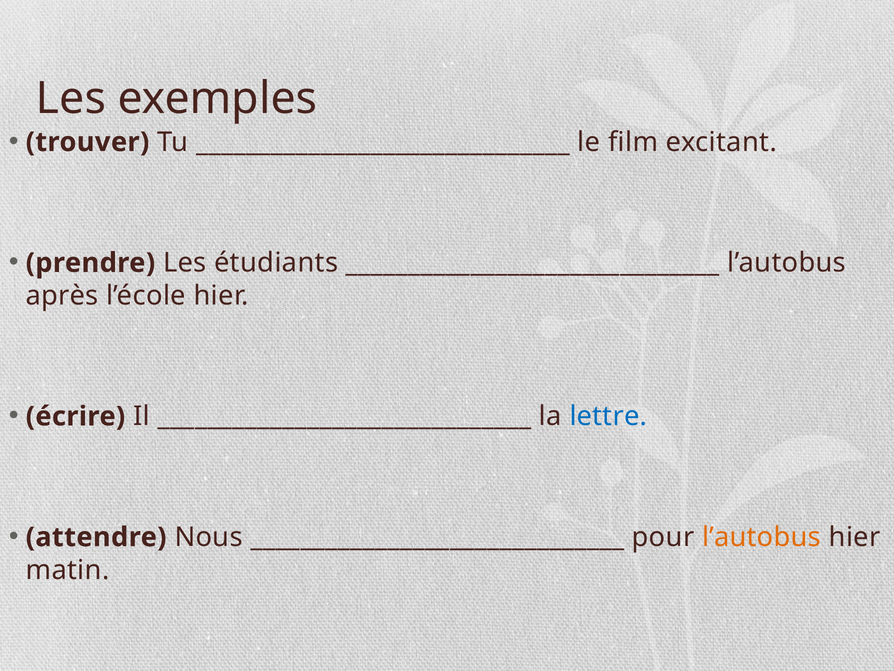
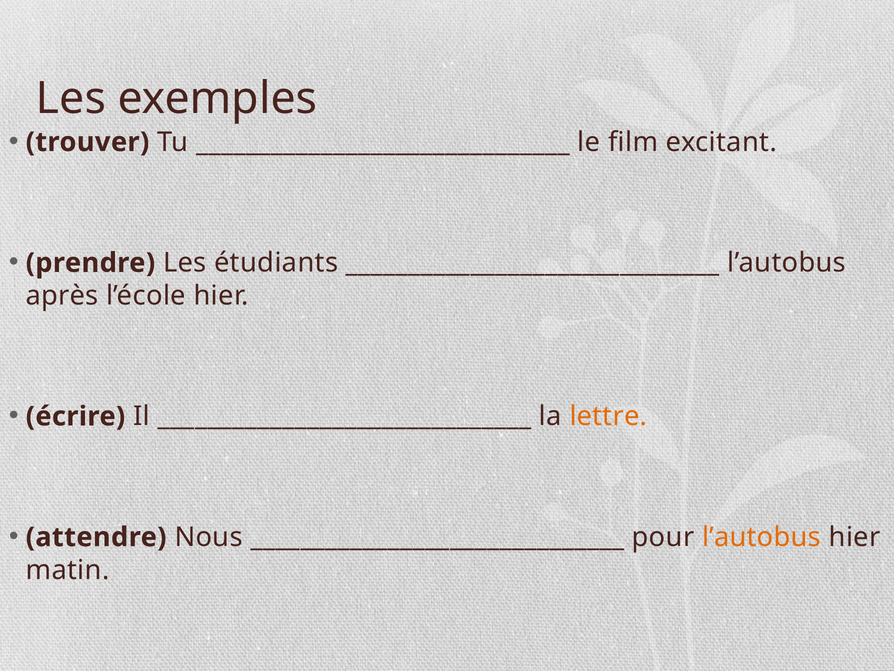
lettre colour: blue -> orange (608, 416)
